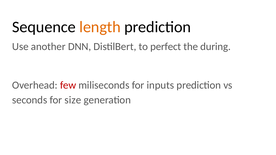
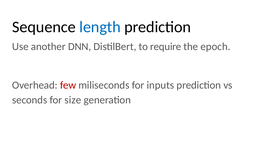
length colour: orange -> blue (100, 27)
perfect: perfect -> require (166, 47)
during: during -> epoch (215, 47)
